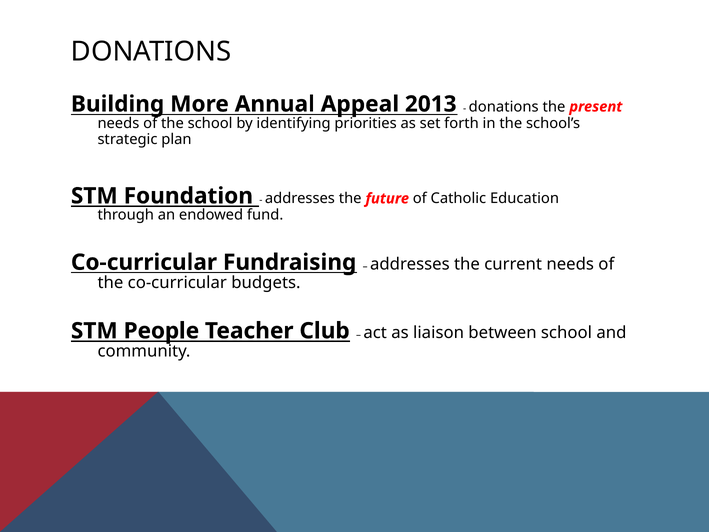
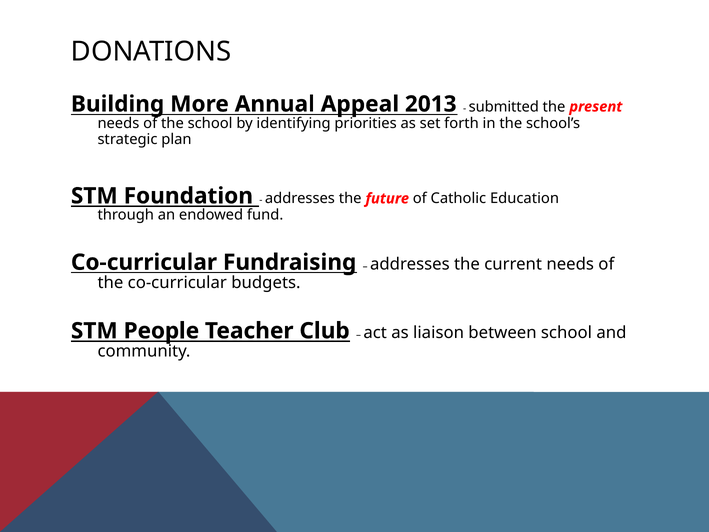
donations: donations -> submitted (504, 107)
